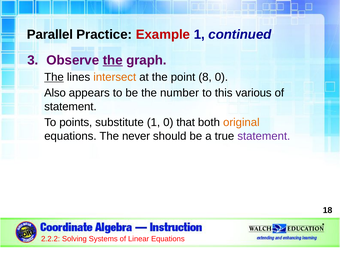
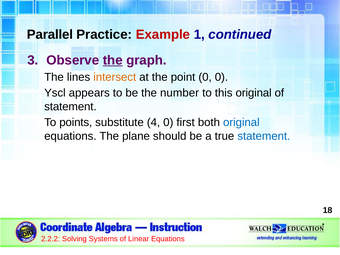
The underline: present -> none (54, 77)
point 8: 8 -> 0 (205, 77)
Also: Also -> Yscl (55, 93)
this various: various -> original (254, 93)
substitute 1: 1 -> 4 (154, 122)
that: that -> first (186, 122)
original colour: orange -> blue (241, 122)
never: never -> plane (136, 136)
statement colour: purple -> blue (264, 136)
